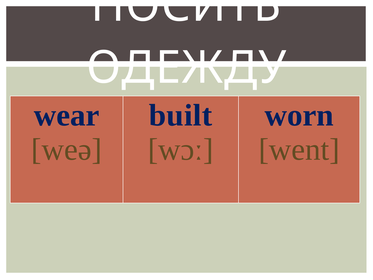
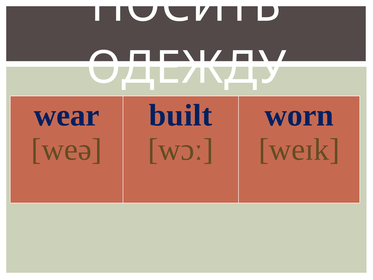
went: went -> weɪk (299, 150)
